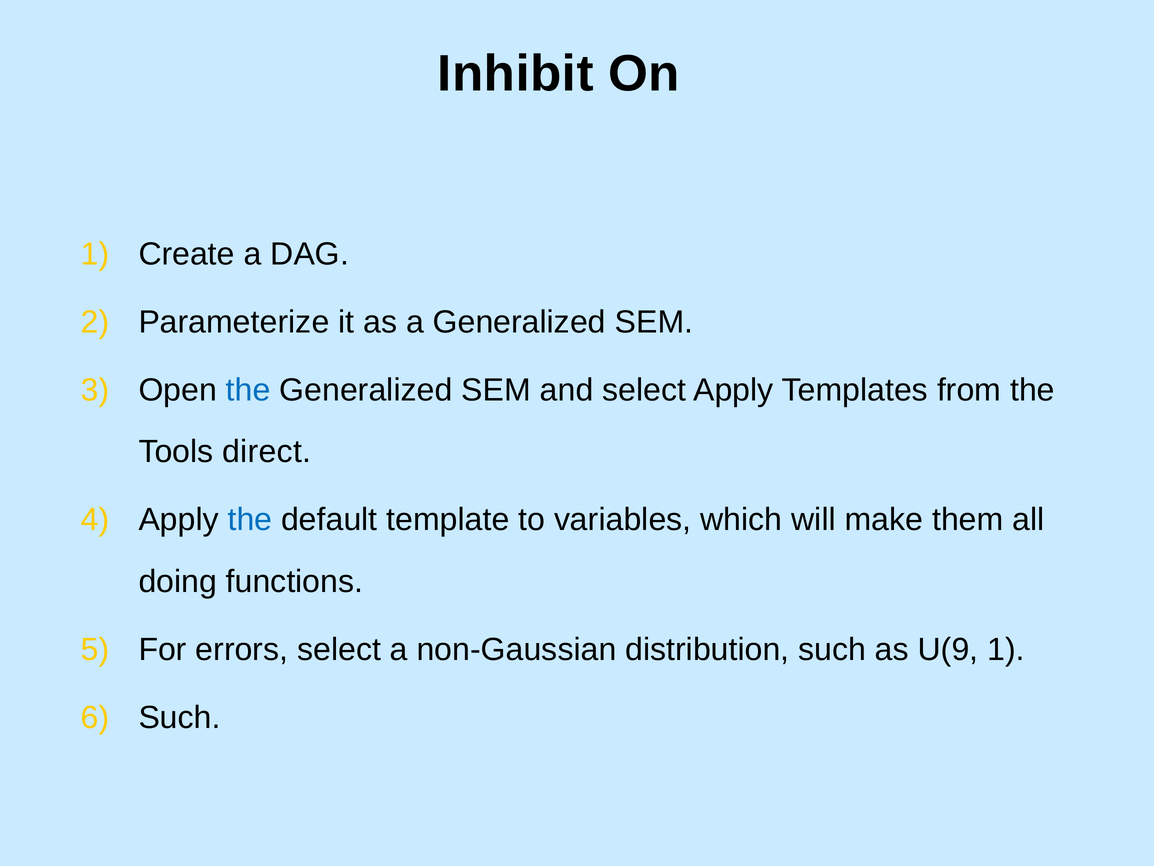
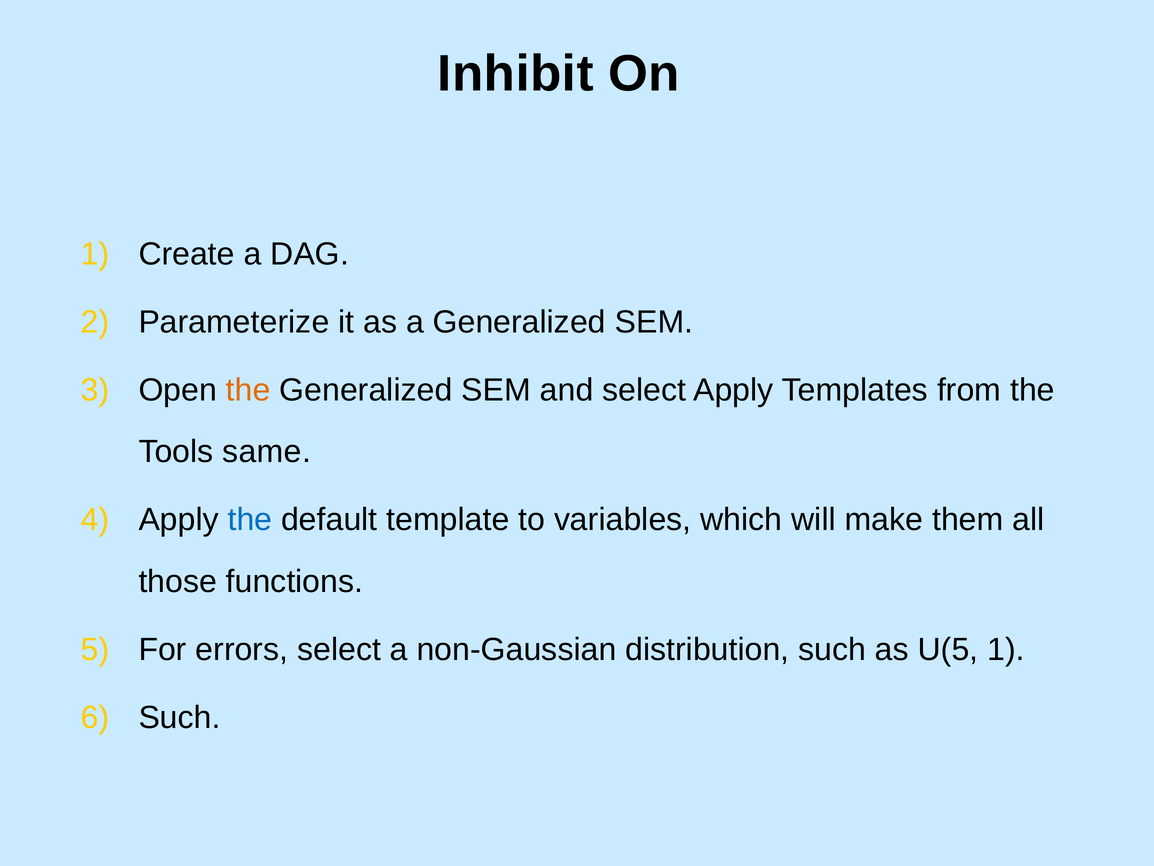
the colour: blue -> orange (248, 390)
direct: direct -> same (267, 452)
doing: doing -> those (178, 581)
U(9: U(9 -> U(5 (948, 649)
